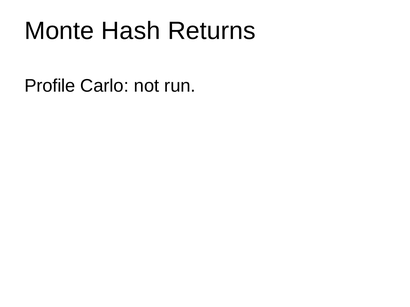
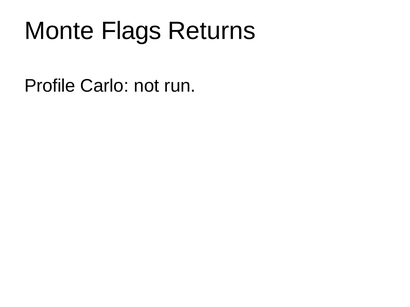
Hash: Hash -> Flags (131, 31)
